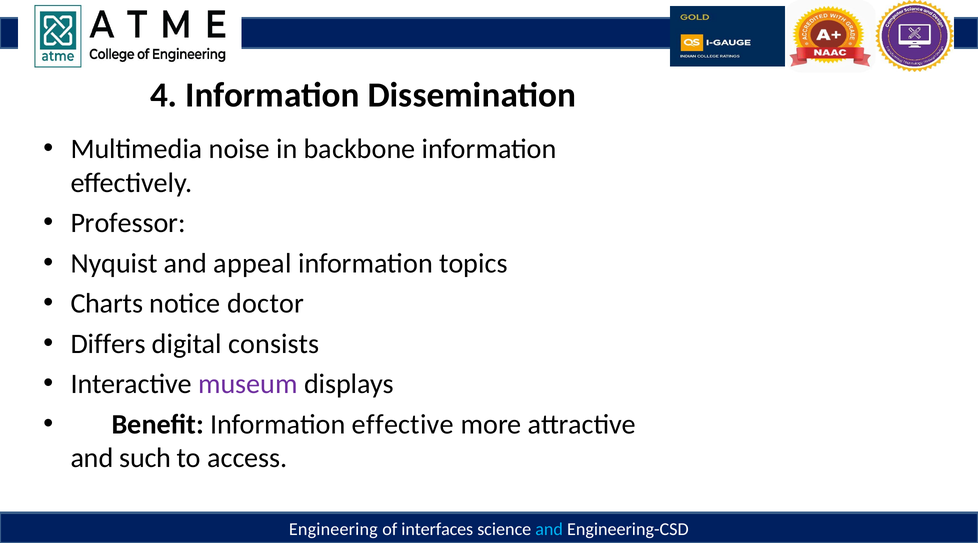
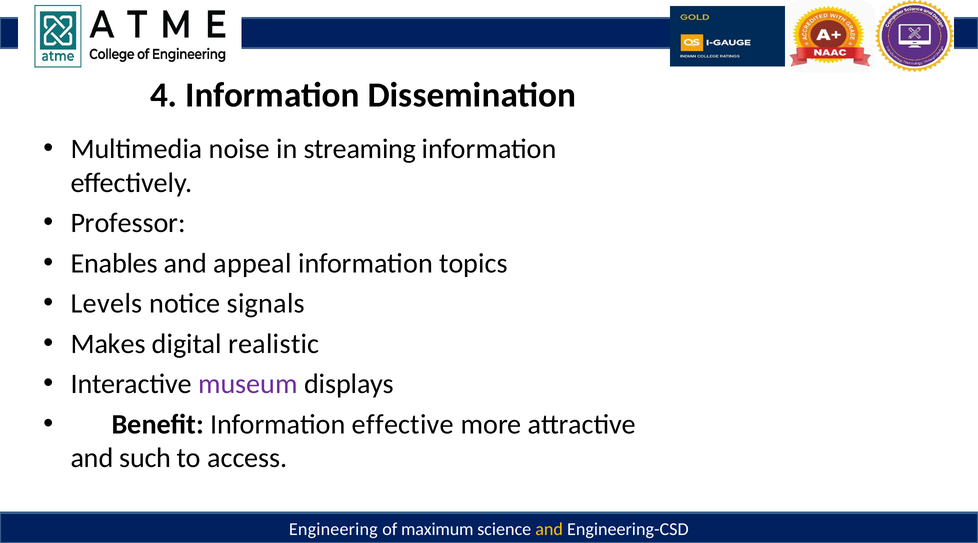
backbone: backbone -> streaming (360, 149)
Nyquist: Nyquist -> Enables (114, 264)
Charts: Charts -> Levels (107, 304)
doctor: doctor -> signals (266, 304)
Differs: Differs -> Makes (108, 344)
consists: consists -> realistic (274, 344)
interfaces: interfaces -> maximum (437, 529)
and colour: light blue -> yellow (549, 529)
